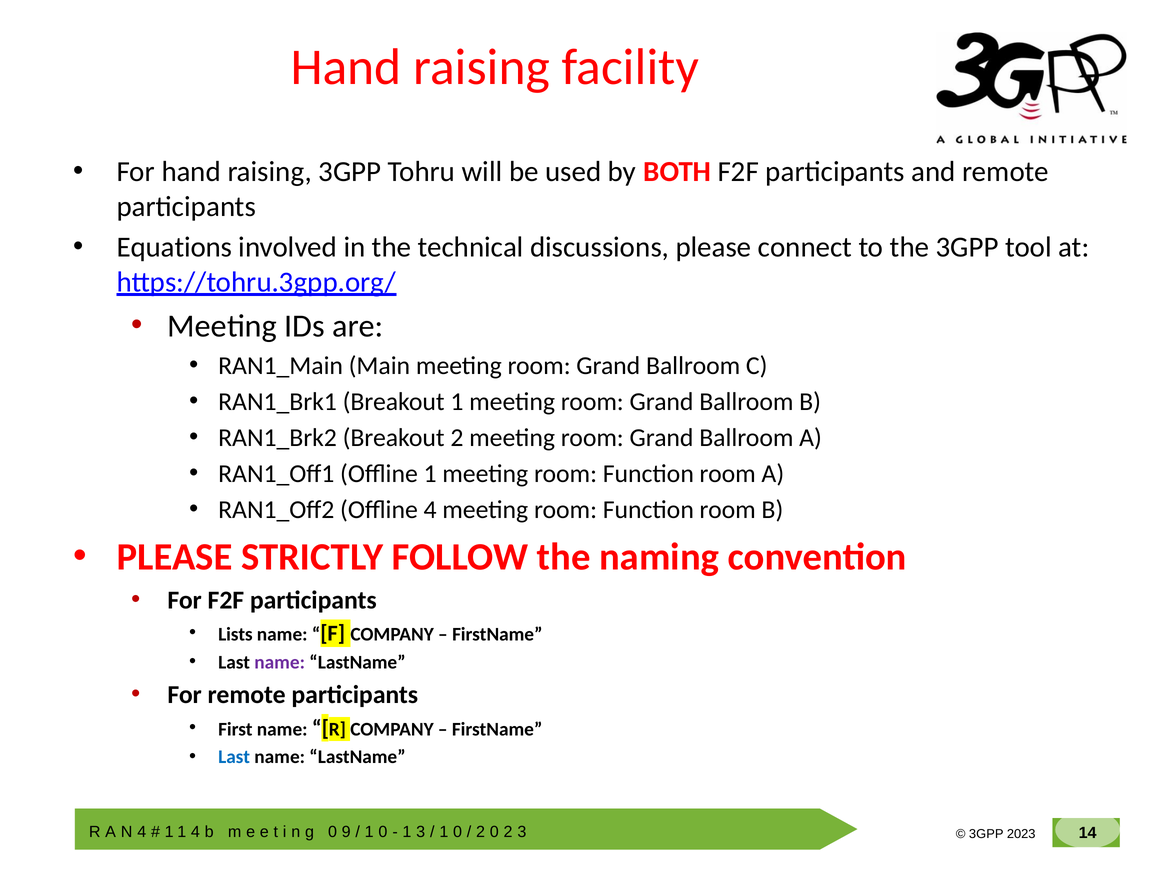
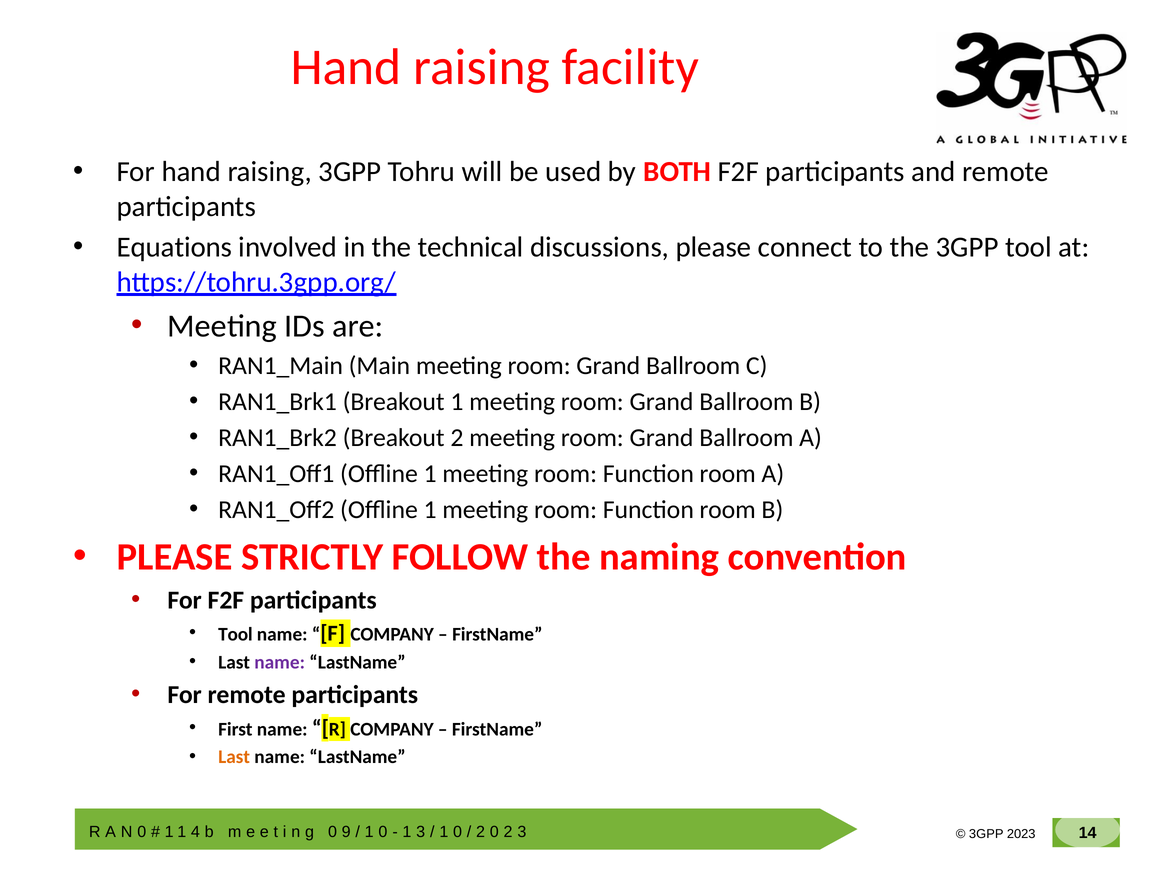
RAN1_Off2 Offline 4: 4 -> 1 (430, 510)
Lists: Lists -> Tool (235, 634)
Last colour: blue -> orange (234, 757)
4: 4 -> 0 (142, 832)
